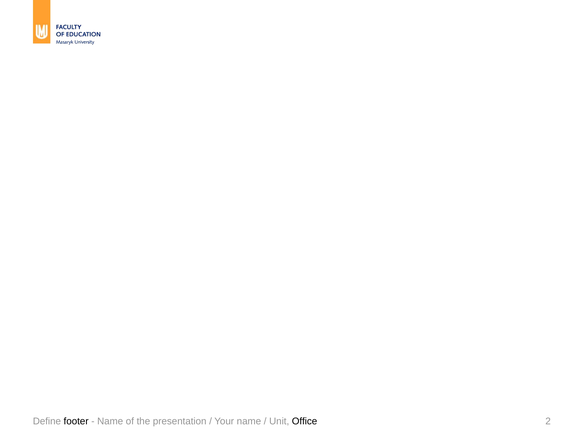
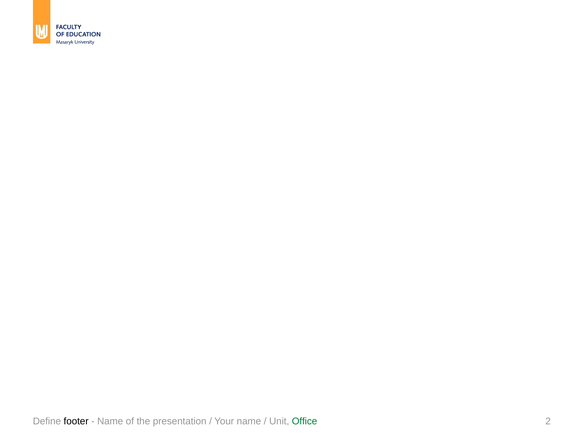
Office colour: black -> green (305, 421)
